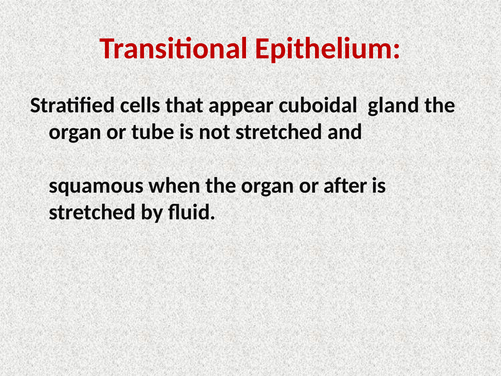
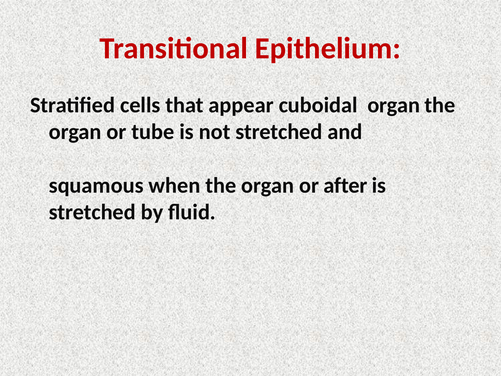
cuboidal gland: gland -> organ (394, 105)
